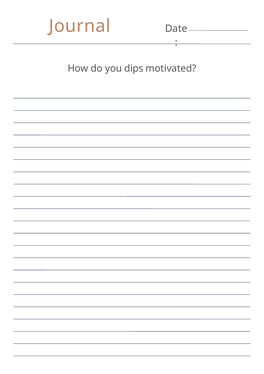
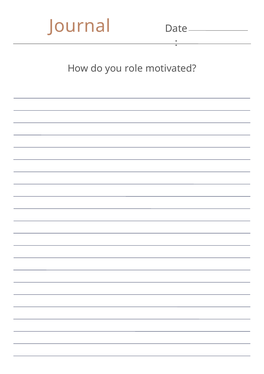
dips: dips -> role (134, 68)
